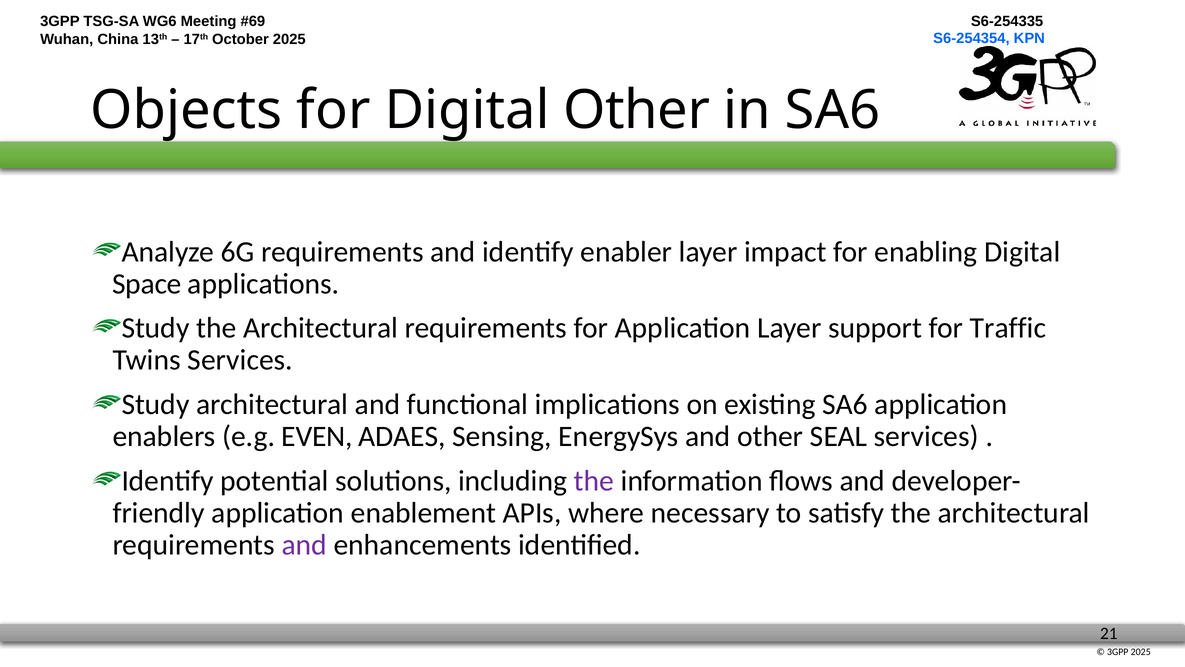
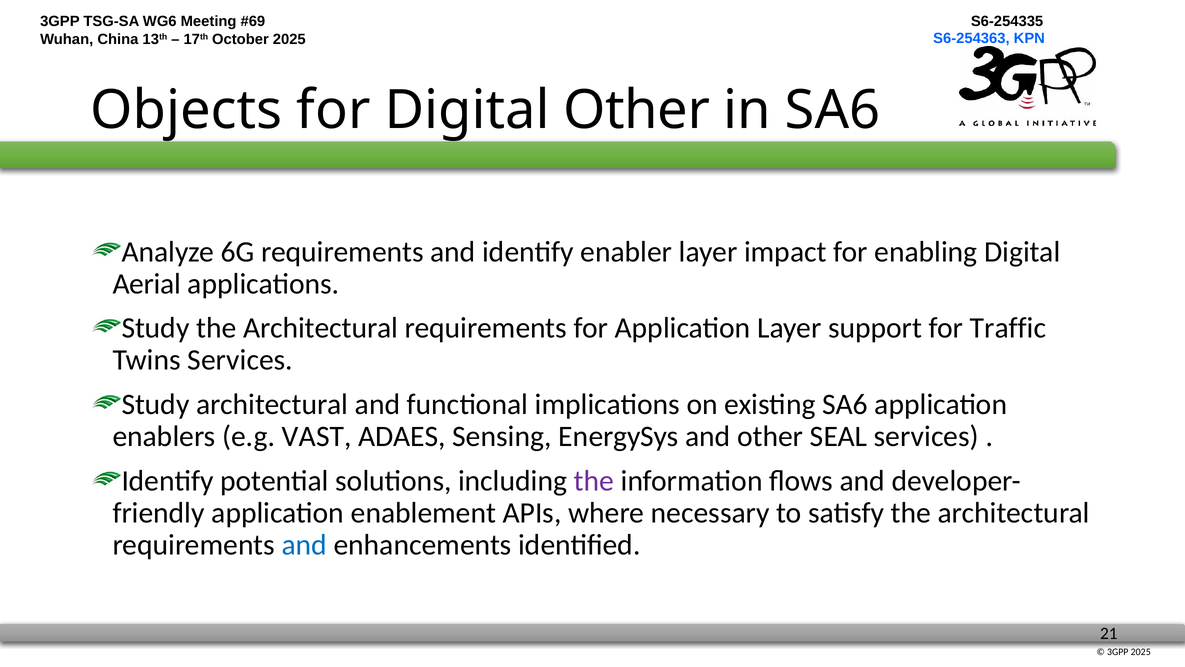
S6-254354: S6-254354 -> S6-254363 (971, 38)
Space: Space -> Aerial (147, 284)
EVEN: EVEN -> VAST (317, 436)
and colour: purple -> blue (304, 544)
